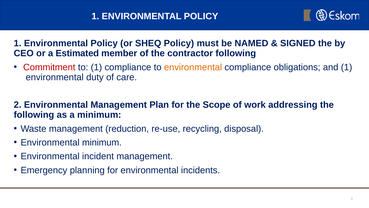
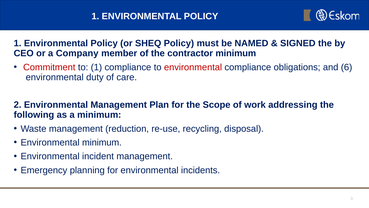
Estimated: Estimated -> Company (77, 53)
contractor following: following -> minimum (236, 53)
environmental colour: orange -> red (193, 67)
and 1: 1 -> 6 (347, 67)
